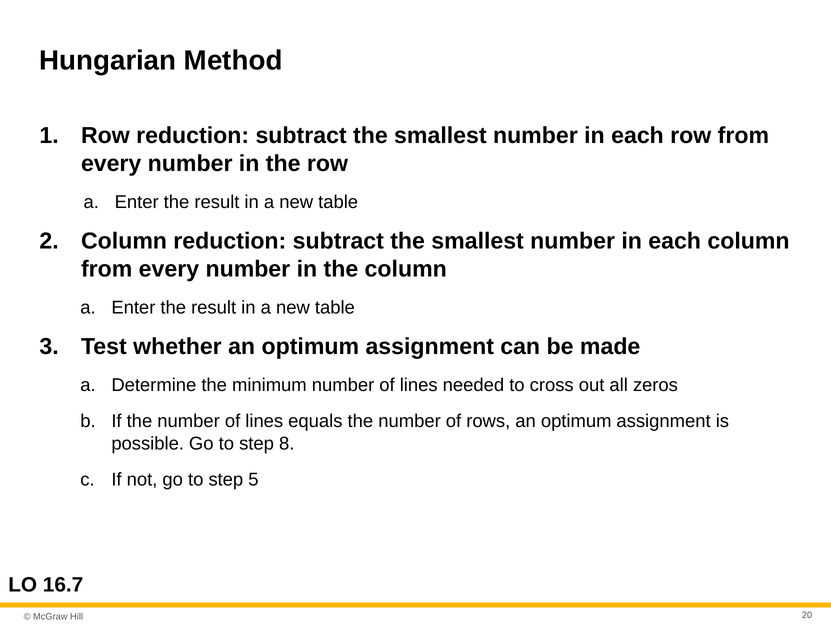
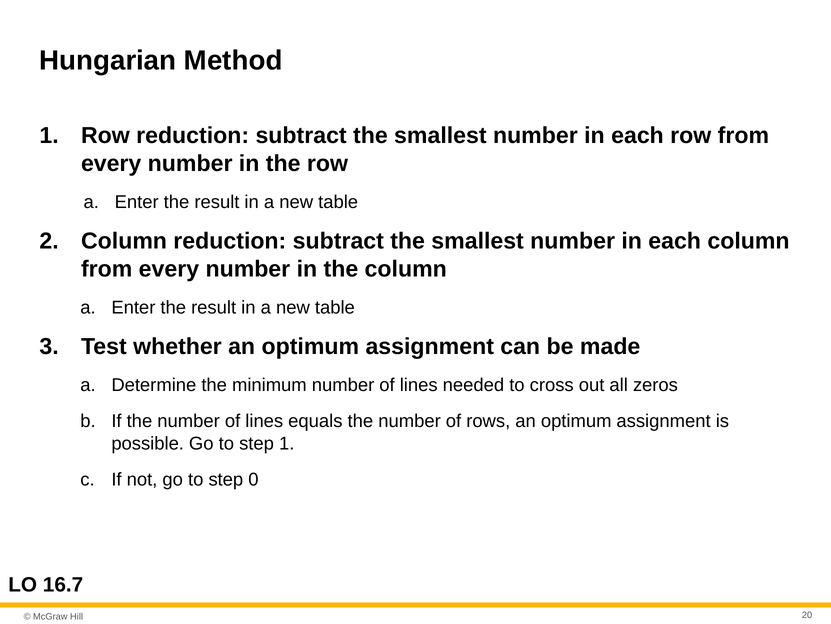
step 8: 8 -> 1 (287, 443)
5: 5 -> 0 (253, 479)
